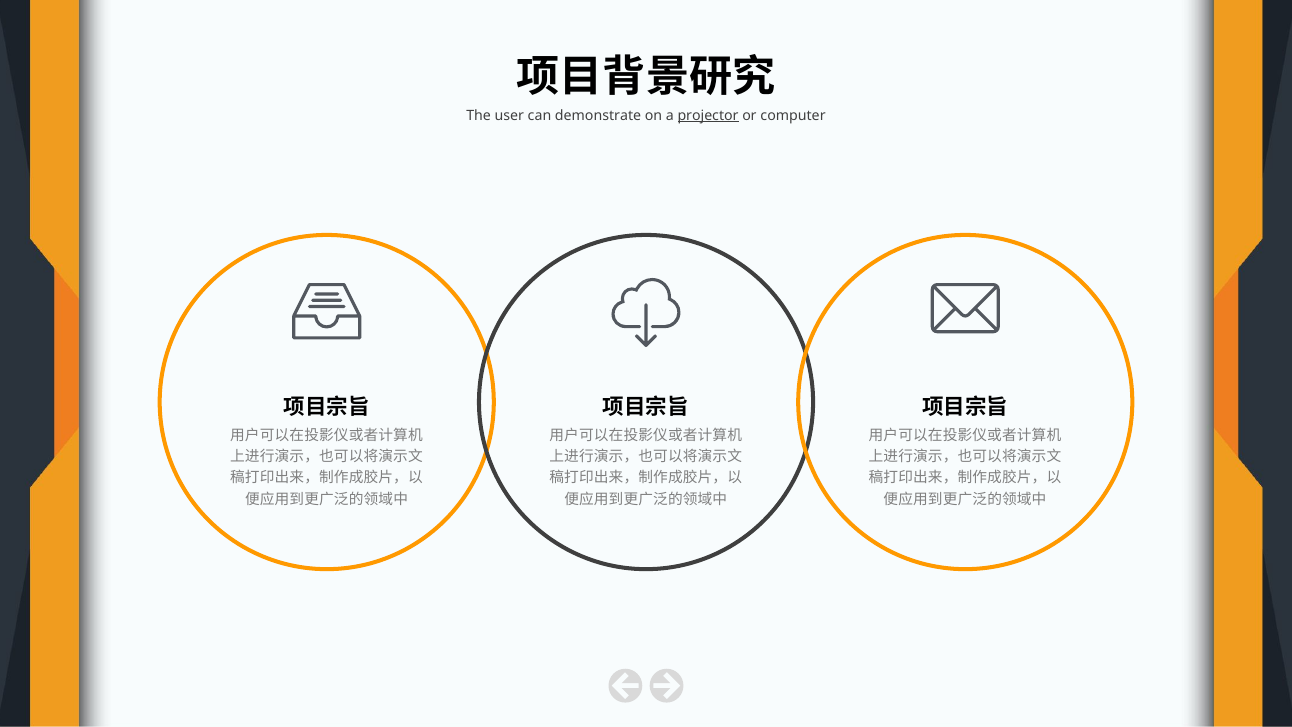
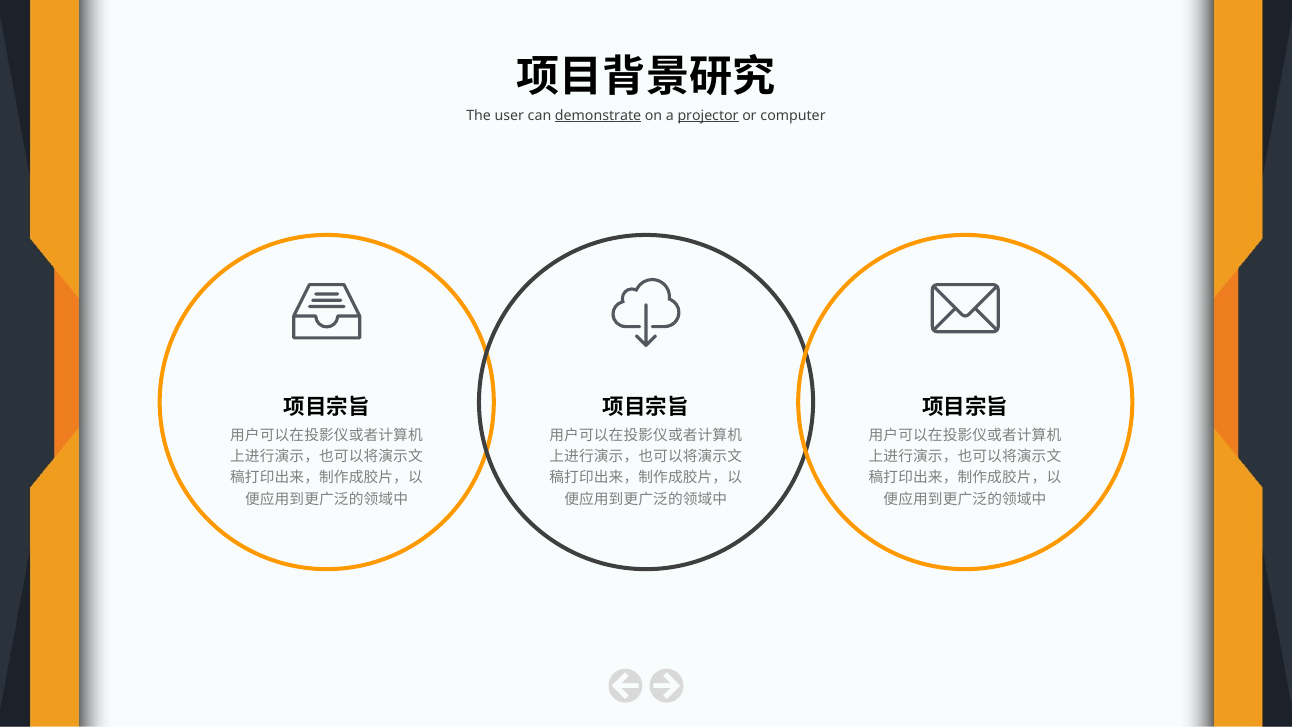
demonstrate underline: none -> present (598, 115)
